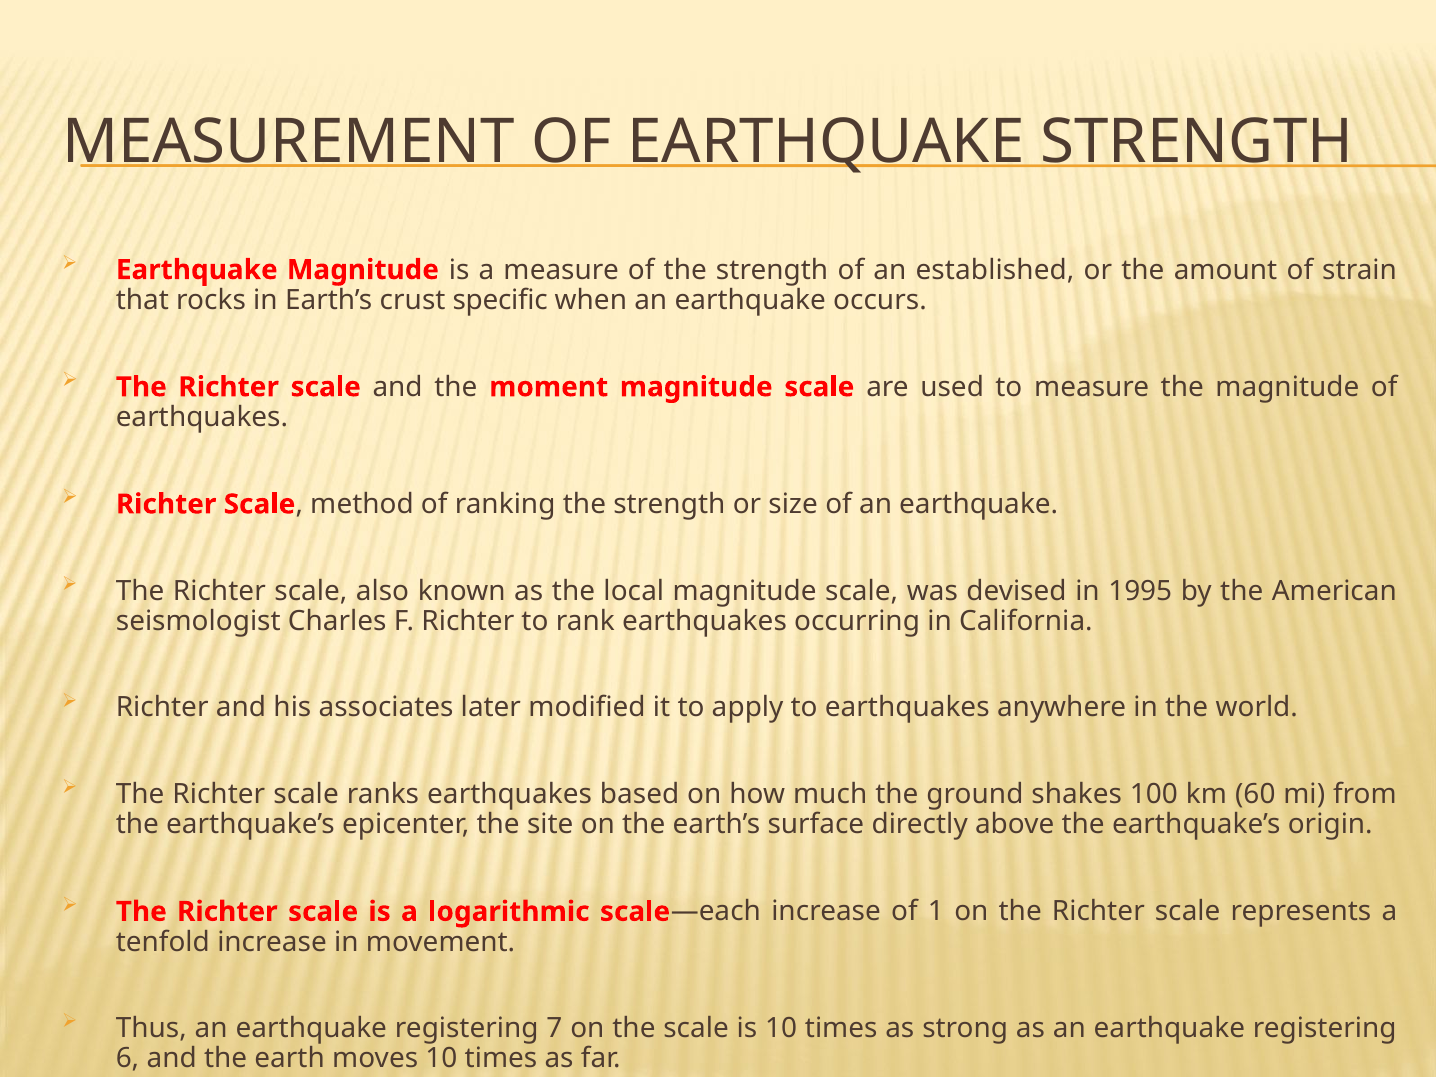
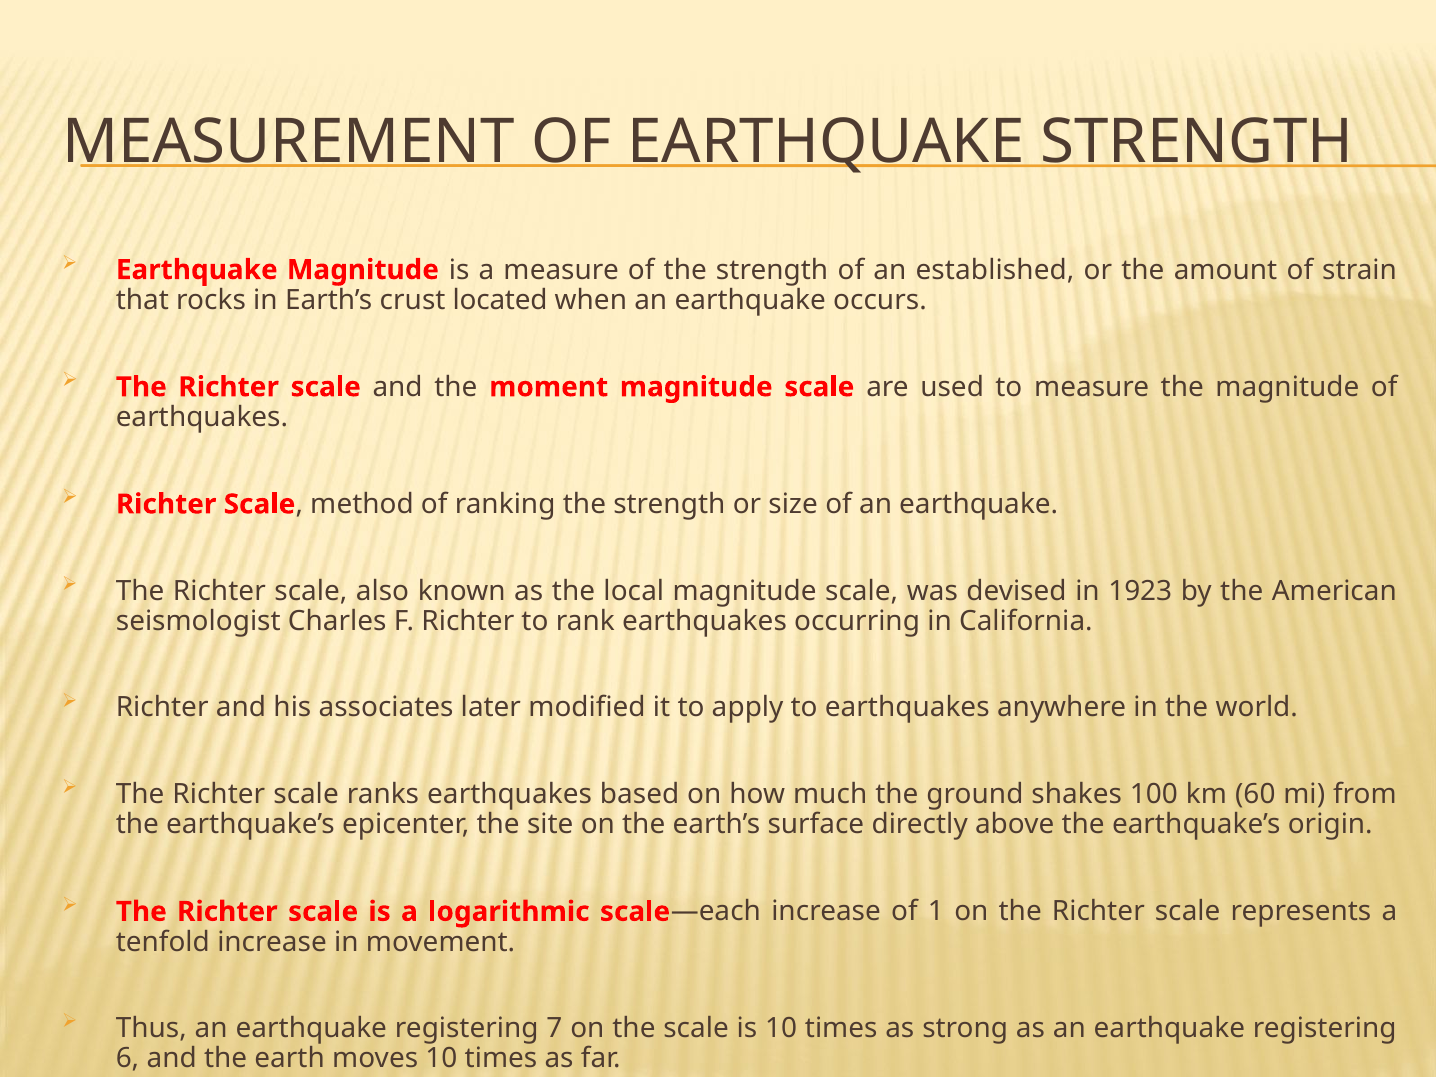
specific: specific -> located (500, 300)
1995: 1995 -> 1923 (1140, 591)
